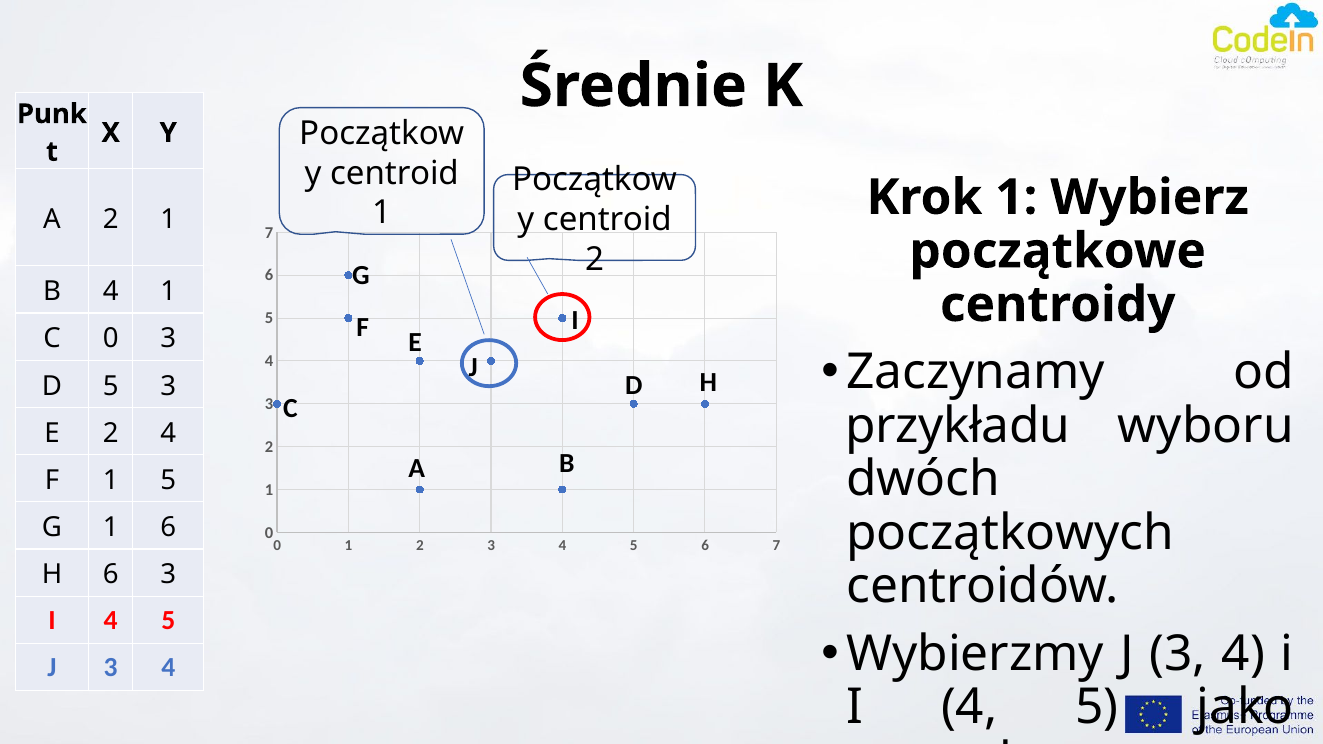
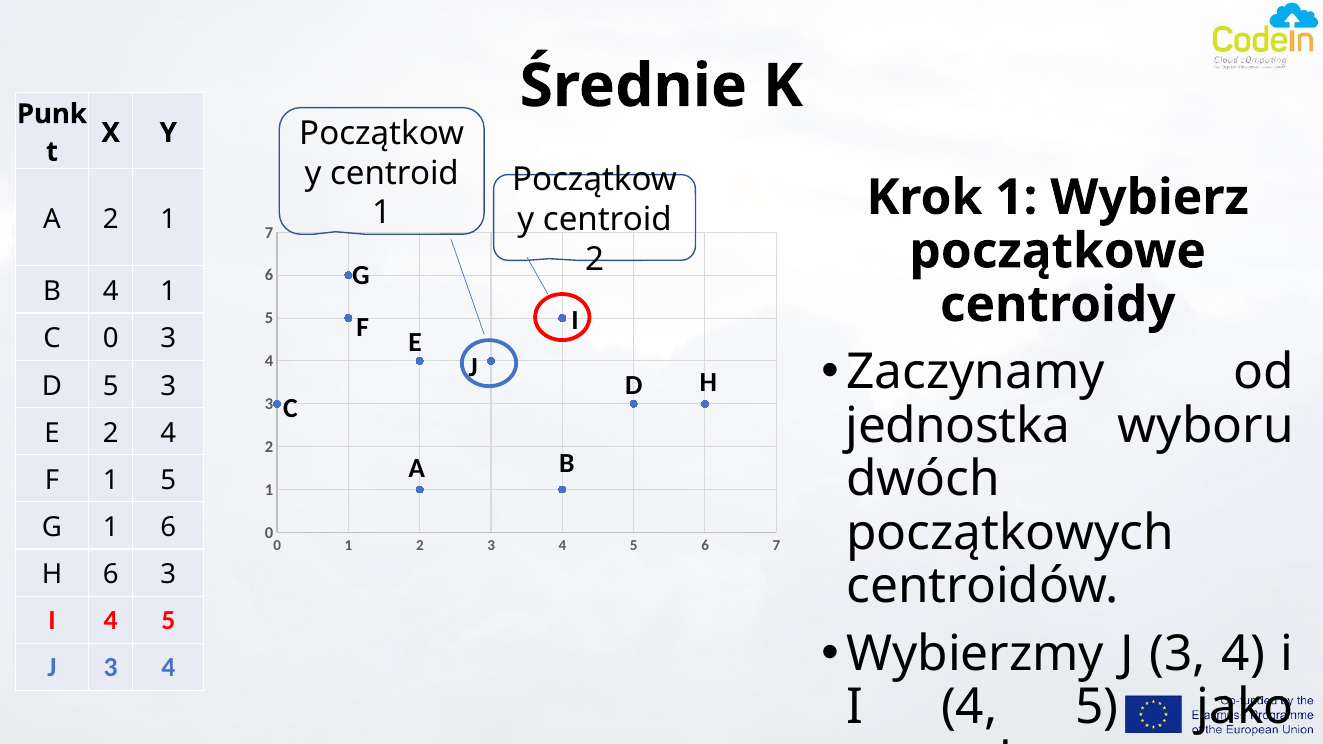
przykładu: przykładu -> jednostka (958, 426)
